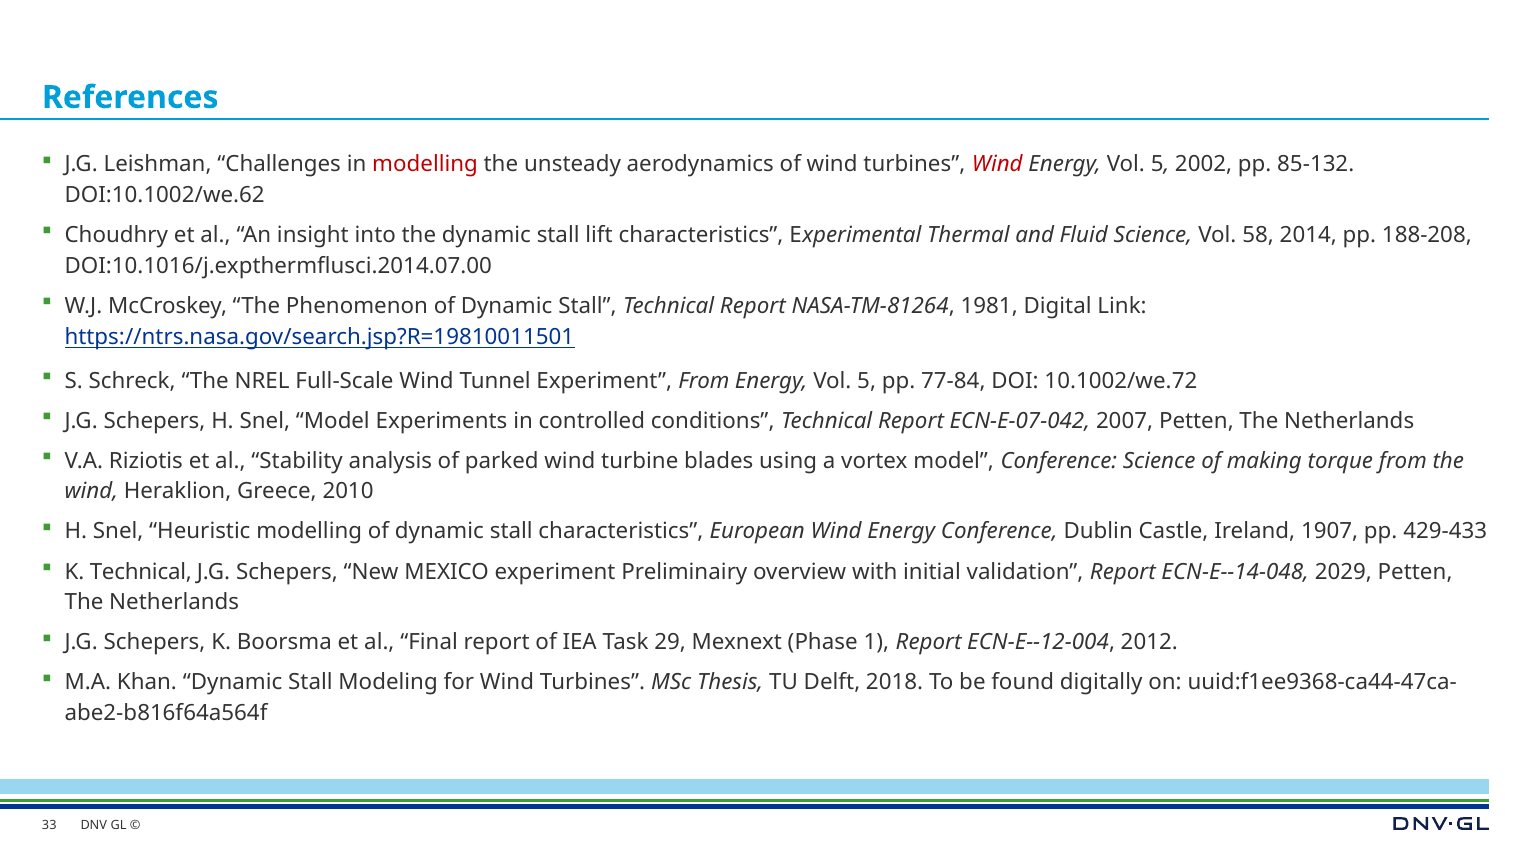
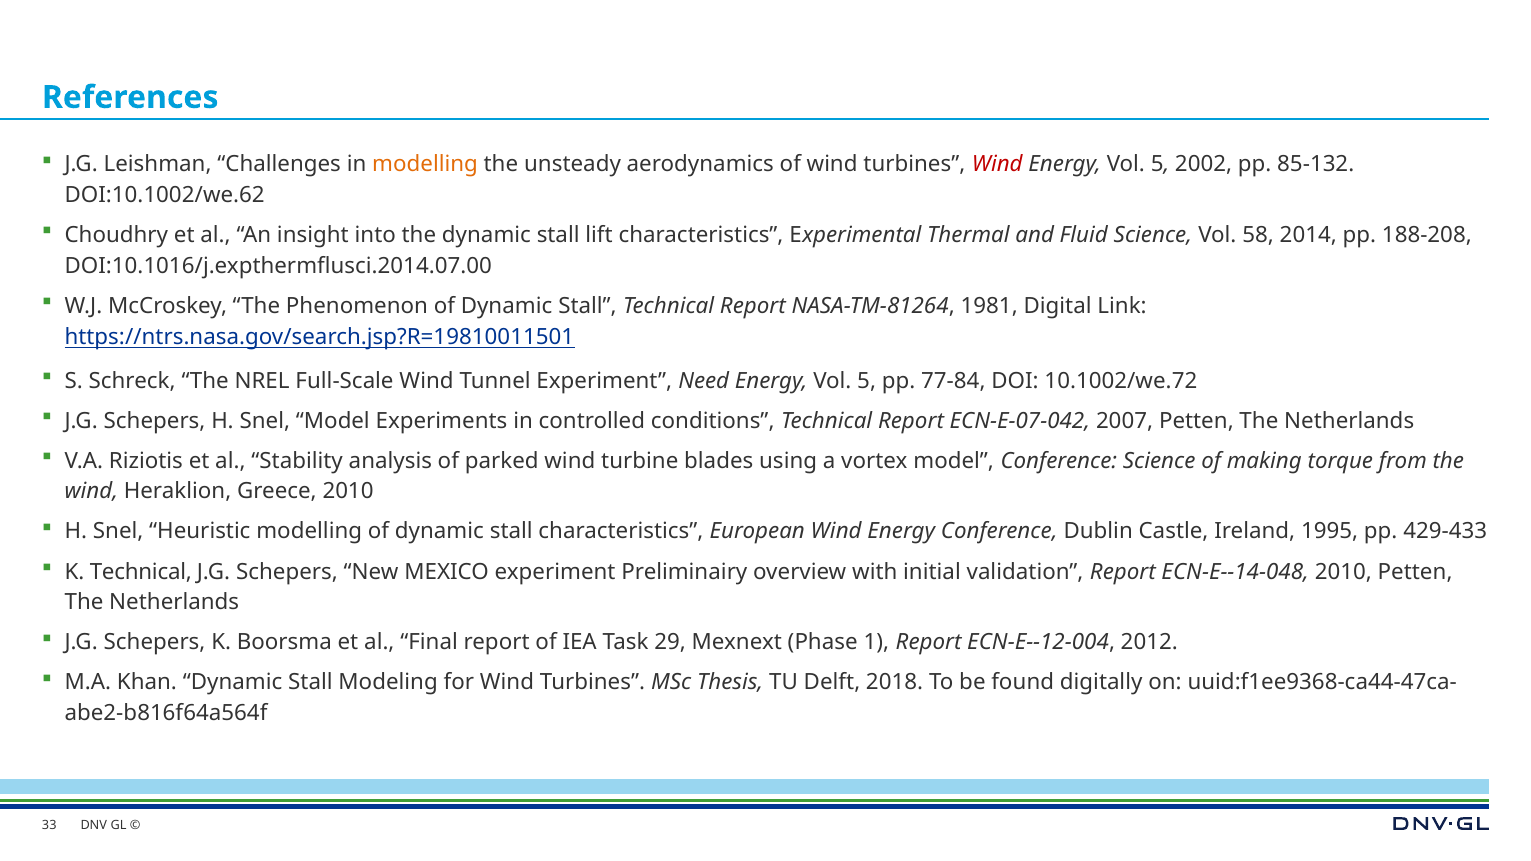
modelling colour: red -> orange (425, 165)
Experiment From: From -> Need (704, 381)
1907: 1907 -> 1995 (1330, 532)
ECN-E--14-048 2029: 2029 -> 2010 (1343, 572)
